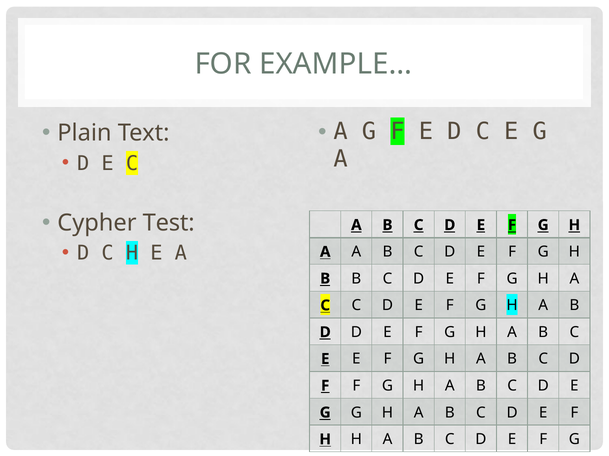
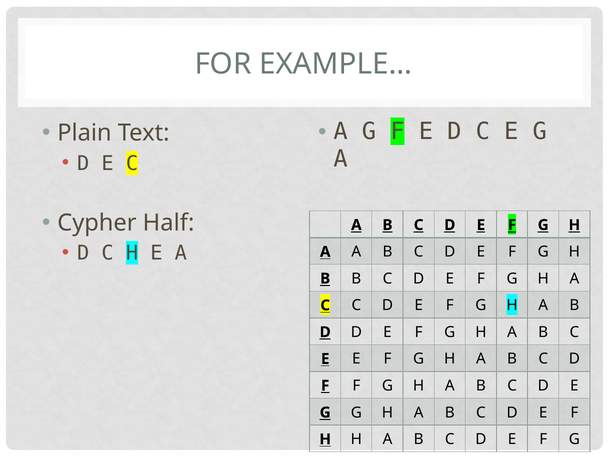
Test: Test -> Half (169, 223)
